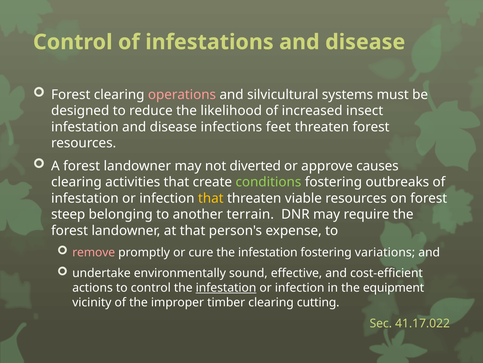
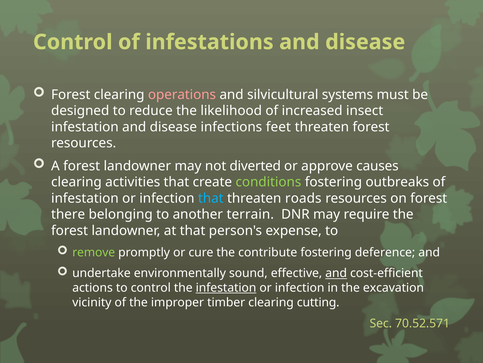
that colour: yellow -> light blue (211, 198)
viable: viable -> roads (303, 198)
steep: steep -> there (68, 214)
remove colour: pink -> light green (94, 252)
cure the infestation: infestation -> contribute (268, 252)
variations: variations -> deference (385, 252)
and underline: none -> present (336, 273)
equipment: equipment -> excavation (393, 287)
41.17.022: 41.17.022 -> 70.52.571 (423, 323)
